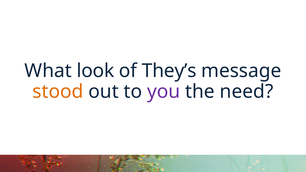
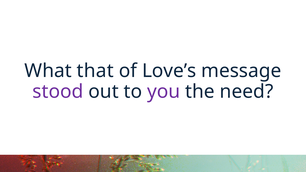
look: look -> that (95, 71)
They’s: They’s -> Love’s (169, 71)
stood colour: orange -> purple (58, 92)
